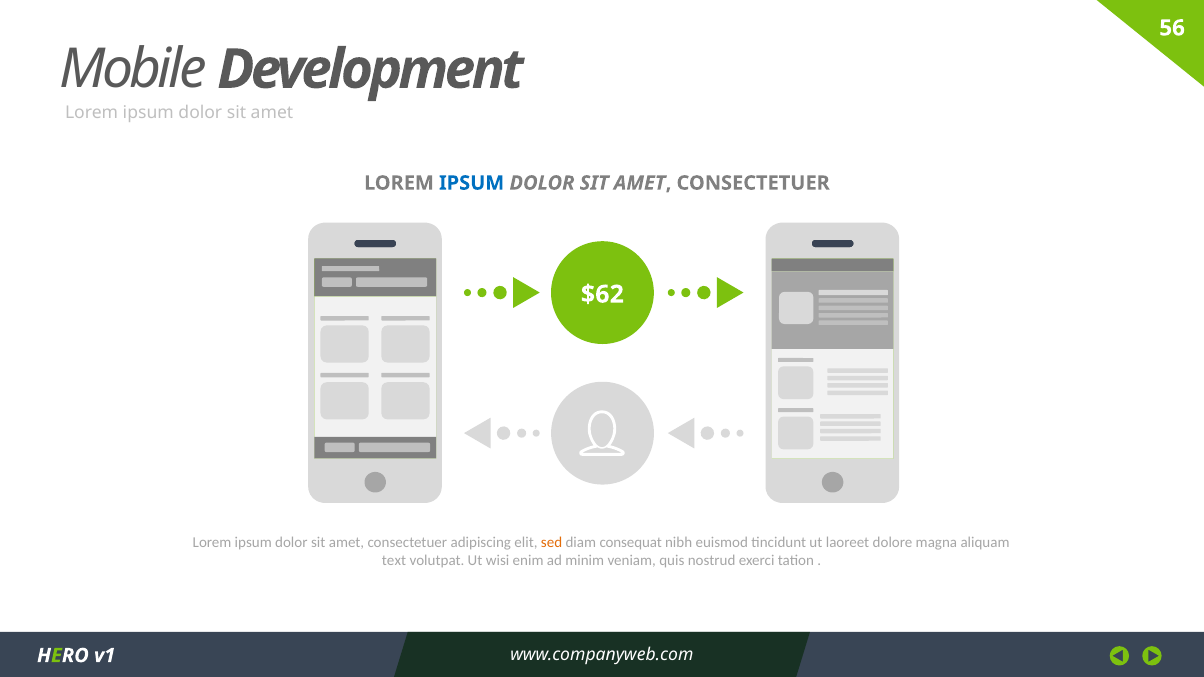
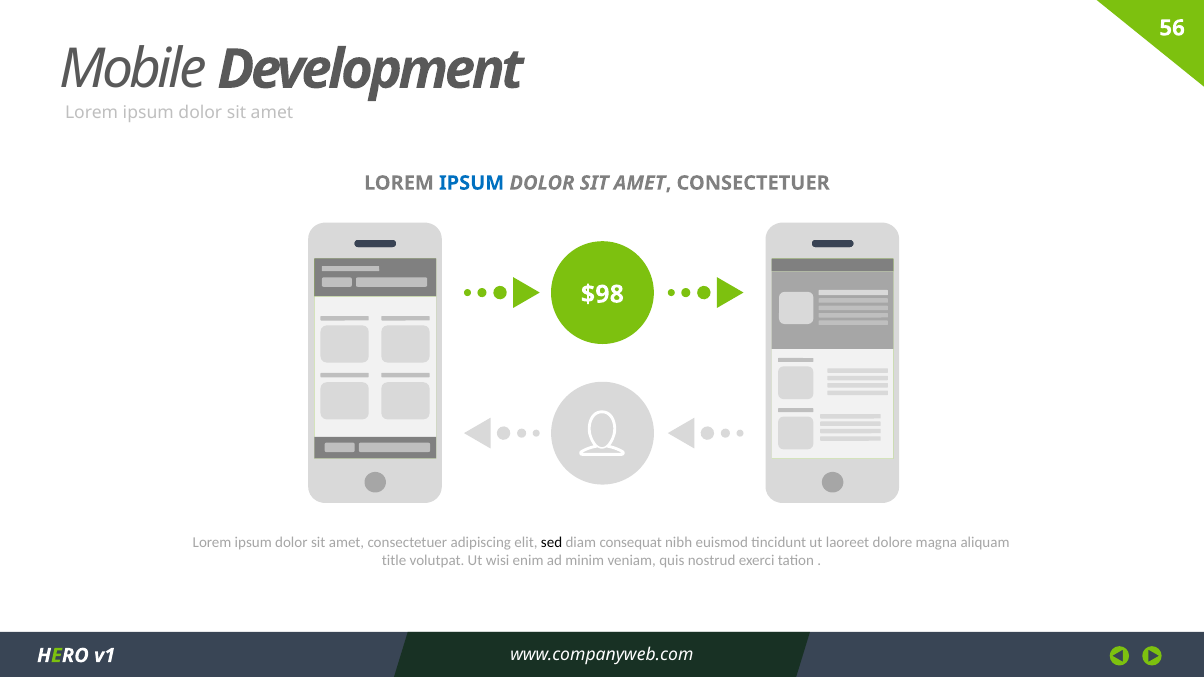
$62: $62 -> $98 (602, 294)
sed colour: orange -> black (552, 543)
text: text -> title (394, 561)
